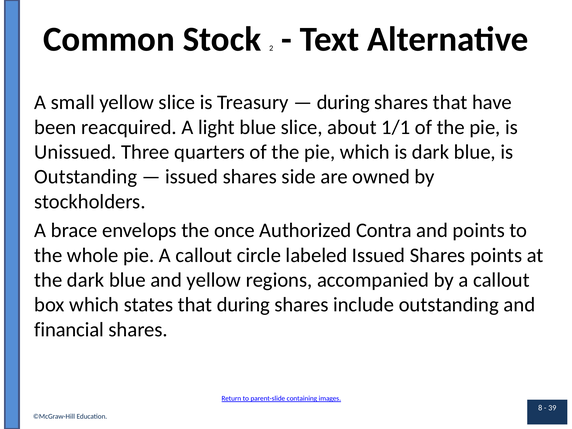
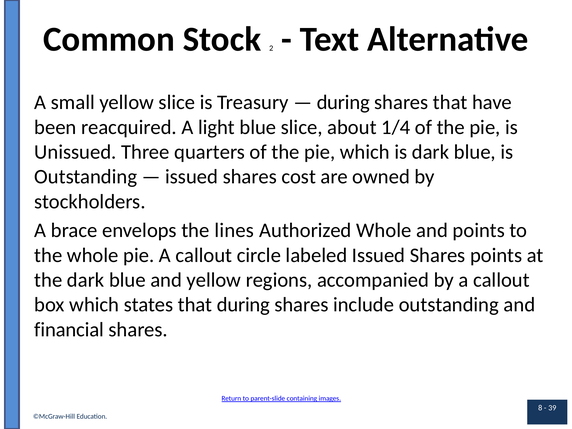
1/1: 1/1 -> 1/4 (396, 127)
side: side -> cost (299, 177)
once: once -> lines (234, 230)
Authorized Contra: Contra -> Whole (384, 230)
